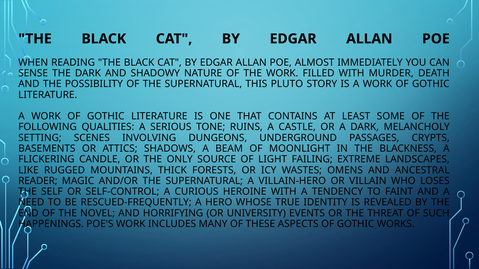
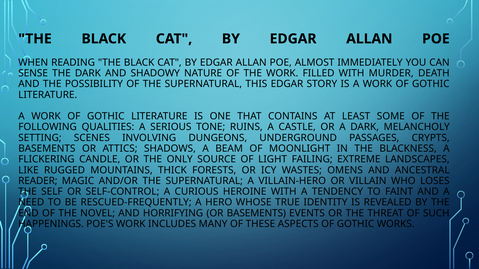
THIS PLUTO: PLUTO -> EDGAR (287, 84)
OR UNIVERSITY: UNIVERSITY -> BASEMENTS (256, 213)
